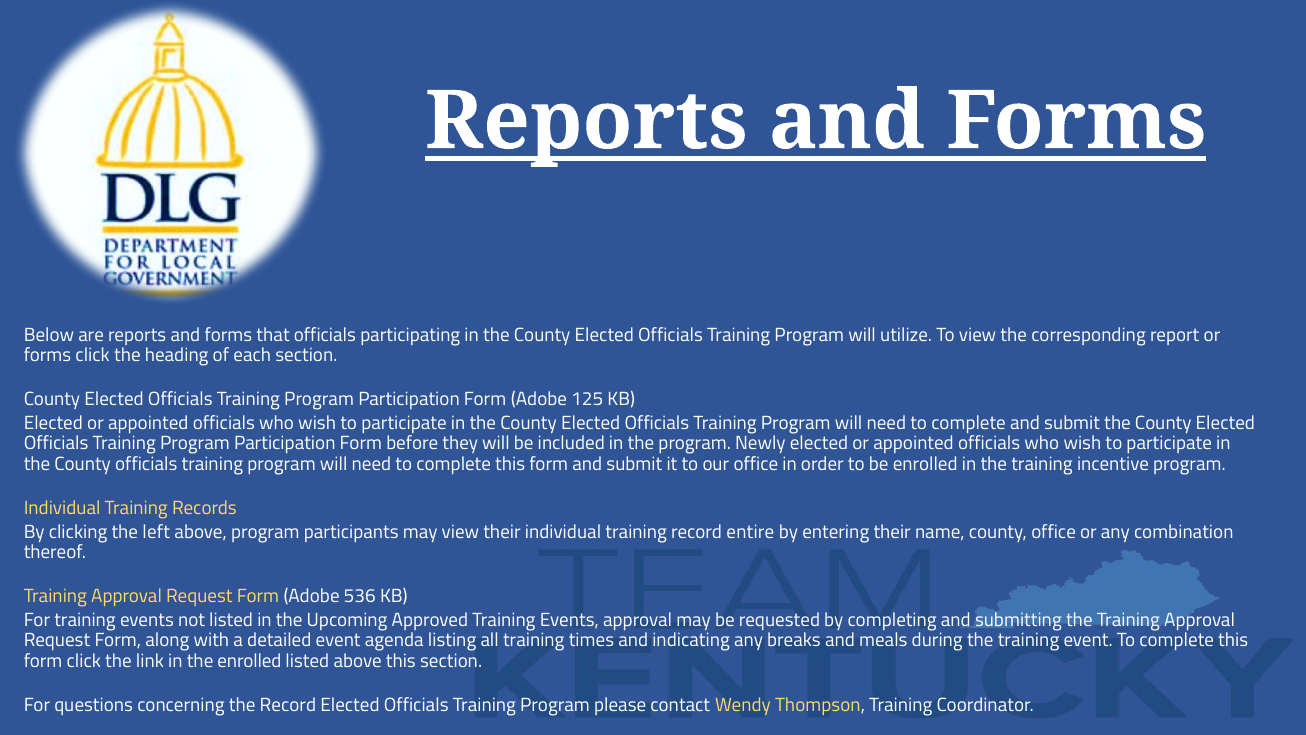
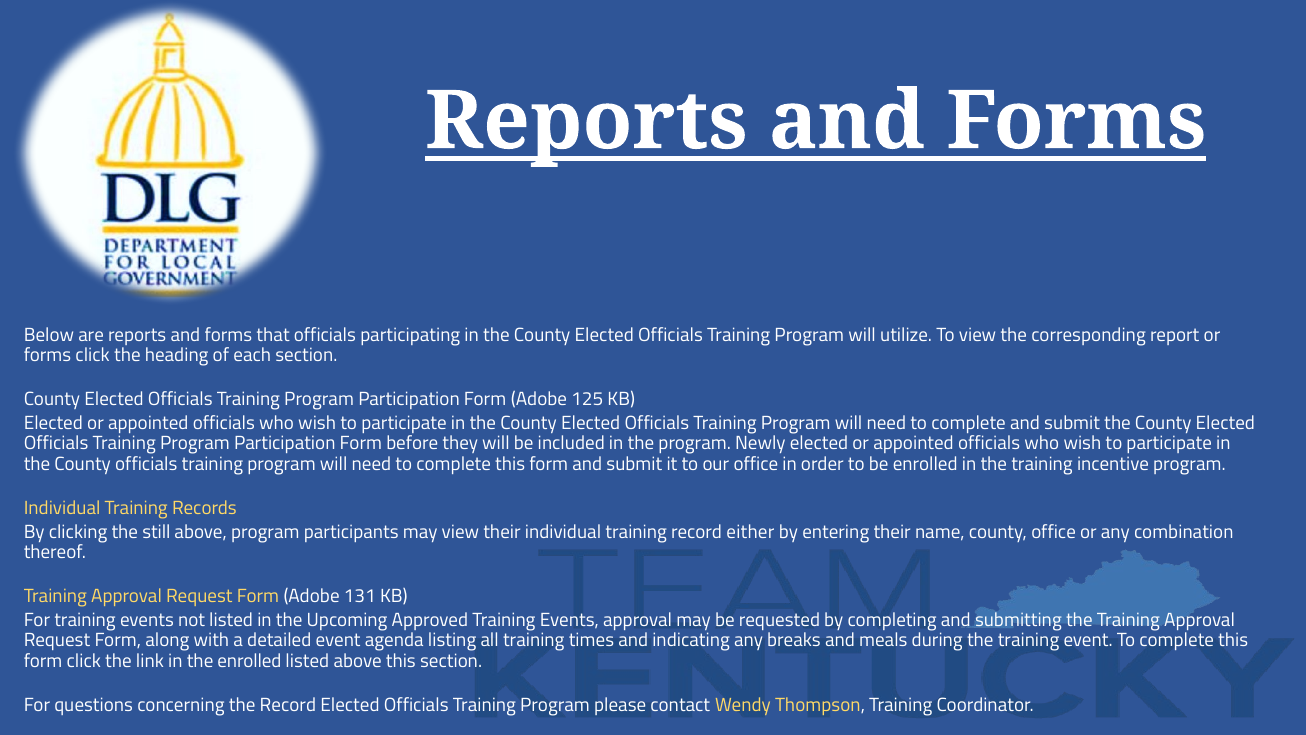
left: left -> still (156, 531)
entire: entire -> either (750, 531)
536: 536 -> 131 (360, 596)
